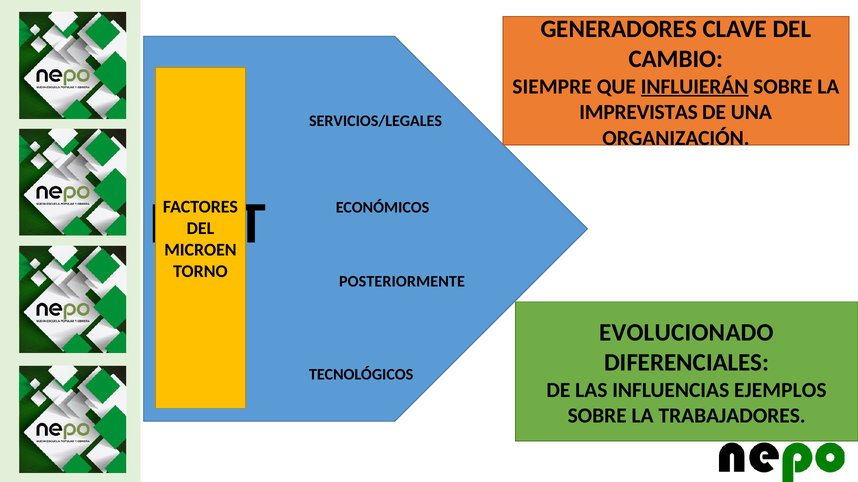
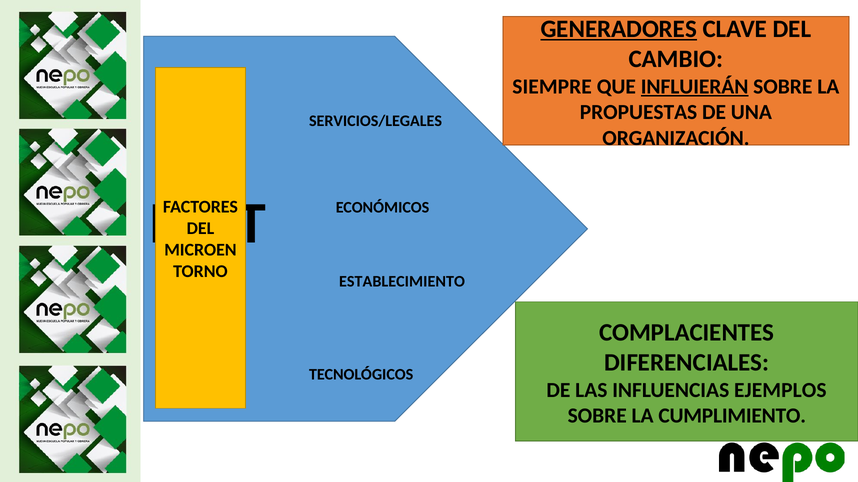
GENERADORES underline: none -> present (619, 29)
IMPREVISTAS: IMPREVISTAS -> PROPUESTAS (639, 112)
POSTERIORMENTE: POSTERIORMENTE -> ESTABLECIMIENTO (402, 282)
EVOLUCIONADO: EVOLUCIONADO -> COMPLACIENTES (687, 333)
TRABAJADORES: TRABAJADORES -> CUMPLIMIENTO (732, 416)
